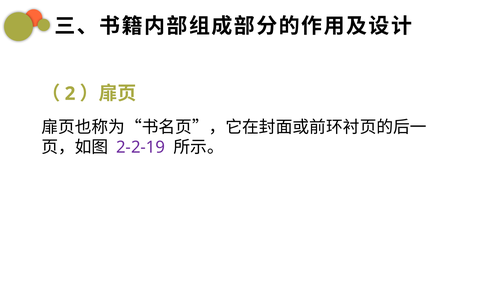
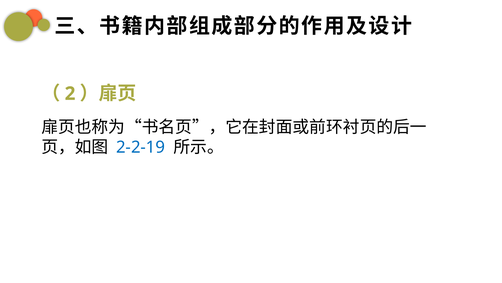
2-2-19 colour: purple -> blue (141, 147)
